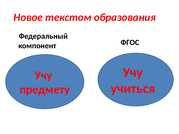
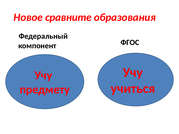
текстом: текстом -> сравните (68, 17)
